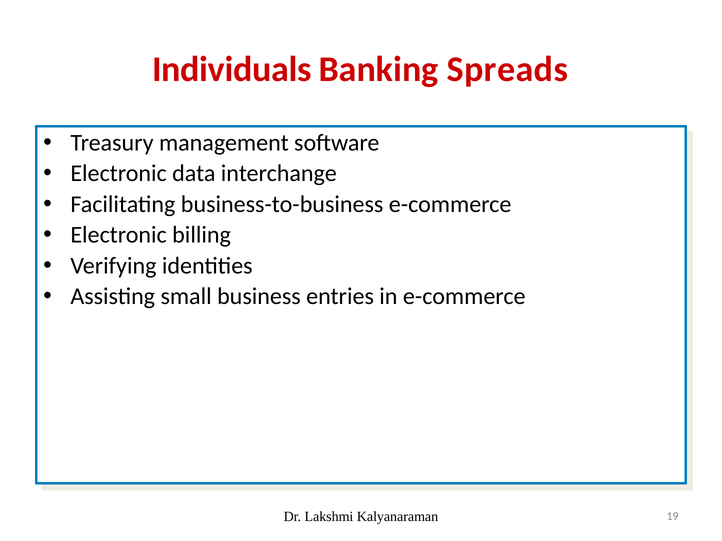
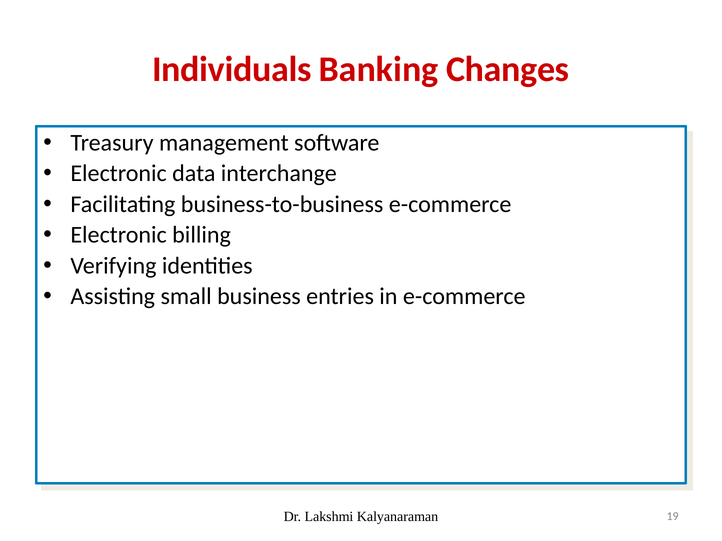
Spreads: Spreads -> Changes (508, 69)
